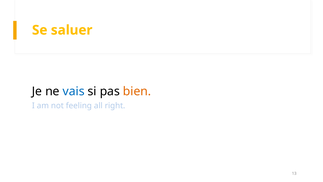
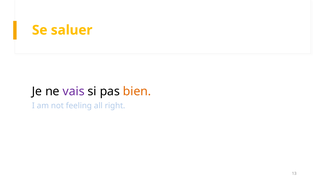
vais colour: blue -> purple (74, 91)
